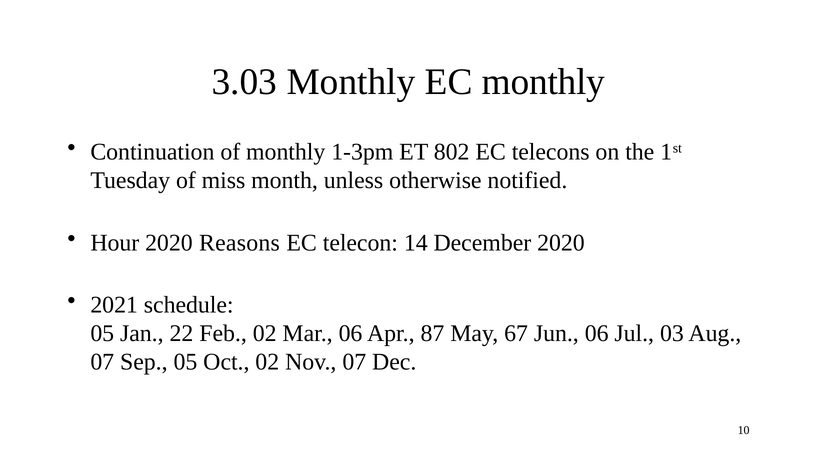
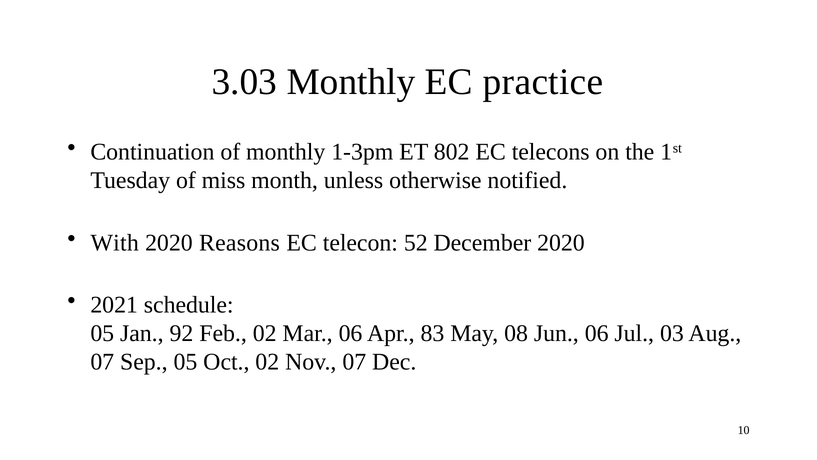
EC monthly: monthly -> practice (543, 82)
Hour: Hour -> With (115, 242)
14: 14 -> 52 (416, 242)
22: 22 -> 92 (181, 333)
87: 87 -> 83 (432, 333)
67: 67 -> 08 (516, 333)
